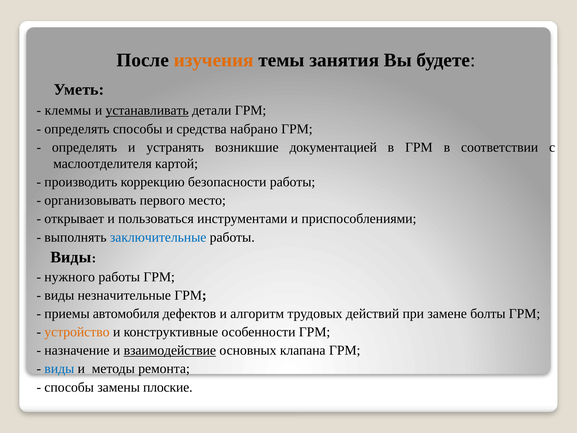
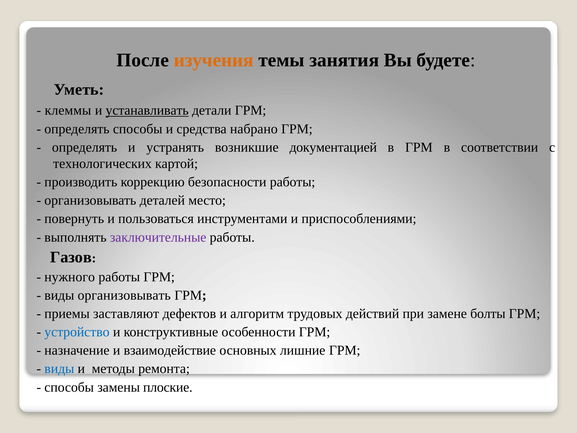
маслоотделителя: маслоотделителя -> технологических (103, 164)
первого: первого -> деталей (162, 200)
открывает: открывает -> повернуть (74, 219)
заключительные colour: blue -> purple (158, 237)
Виды: Виды -> Газов (71, 257)
виды незначительные: незначительные -> организовывать (124, 295)
автомобиля: автомобиля -> заставляют (126, 313)
устройство colour: orange -> blue (77, 332)
взаимодействие underline: present -> none (170, 350)
клапана: клапана -> лишние (303, 350)
